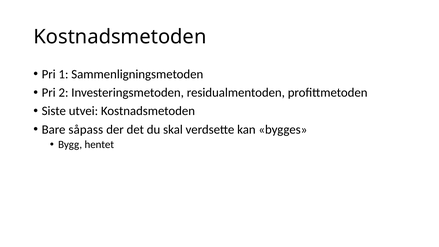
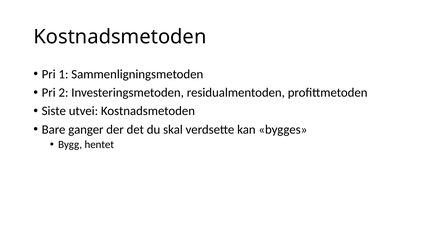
såpass: såpass -> ganger (86, 129)
